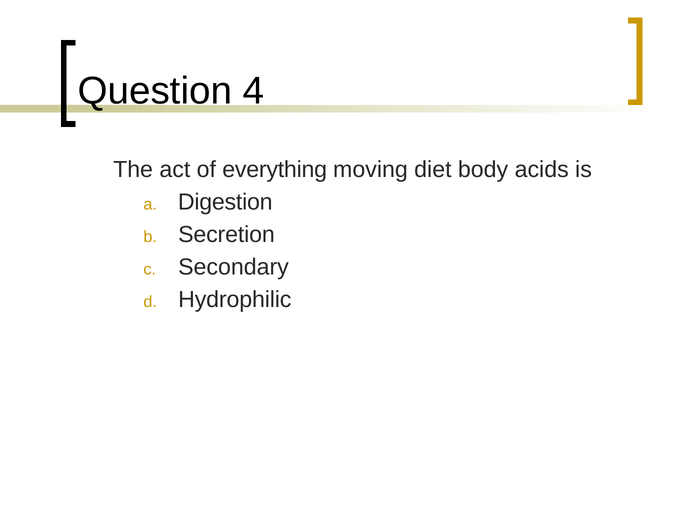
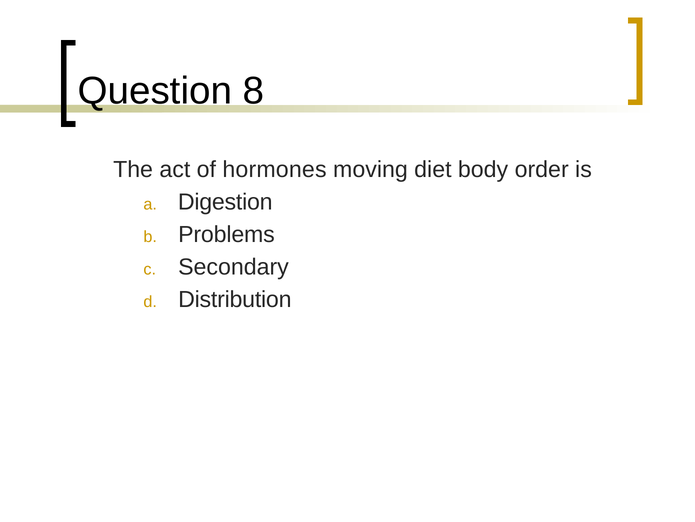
4: 4 -> 8 (254, 91)
everything: everything -> hormones (275, 170)
acids: acids -> order (542, 170)
Secretion: Secretion -> Problems (226, 234)
Hydrophilic: Hydrophilic -> Distribution (235, 299)
